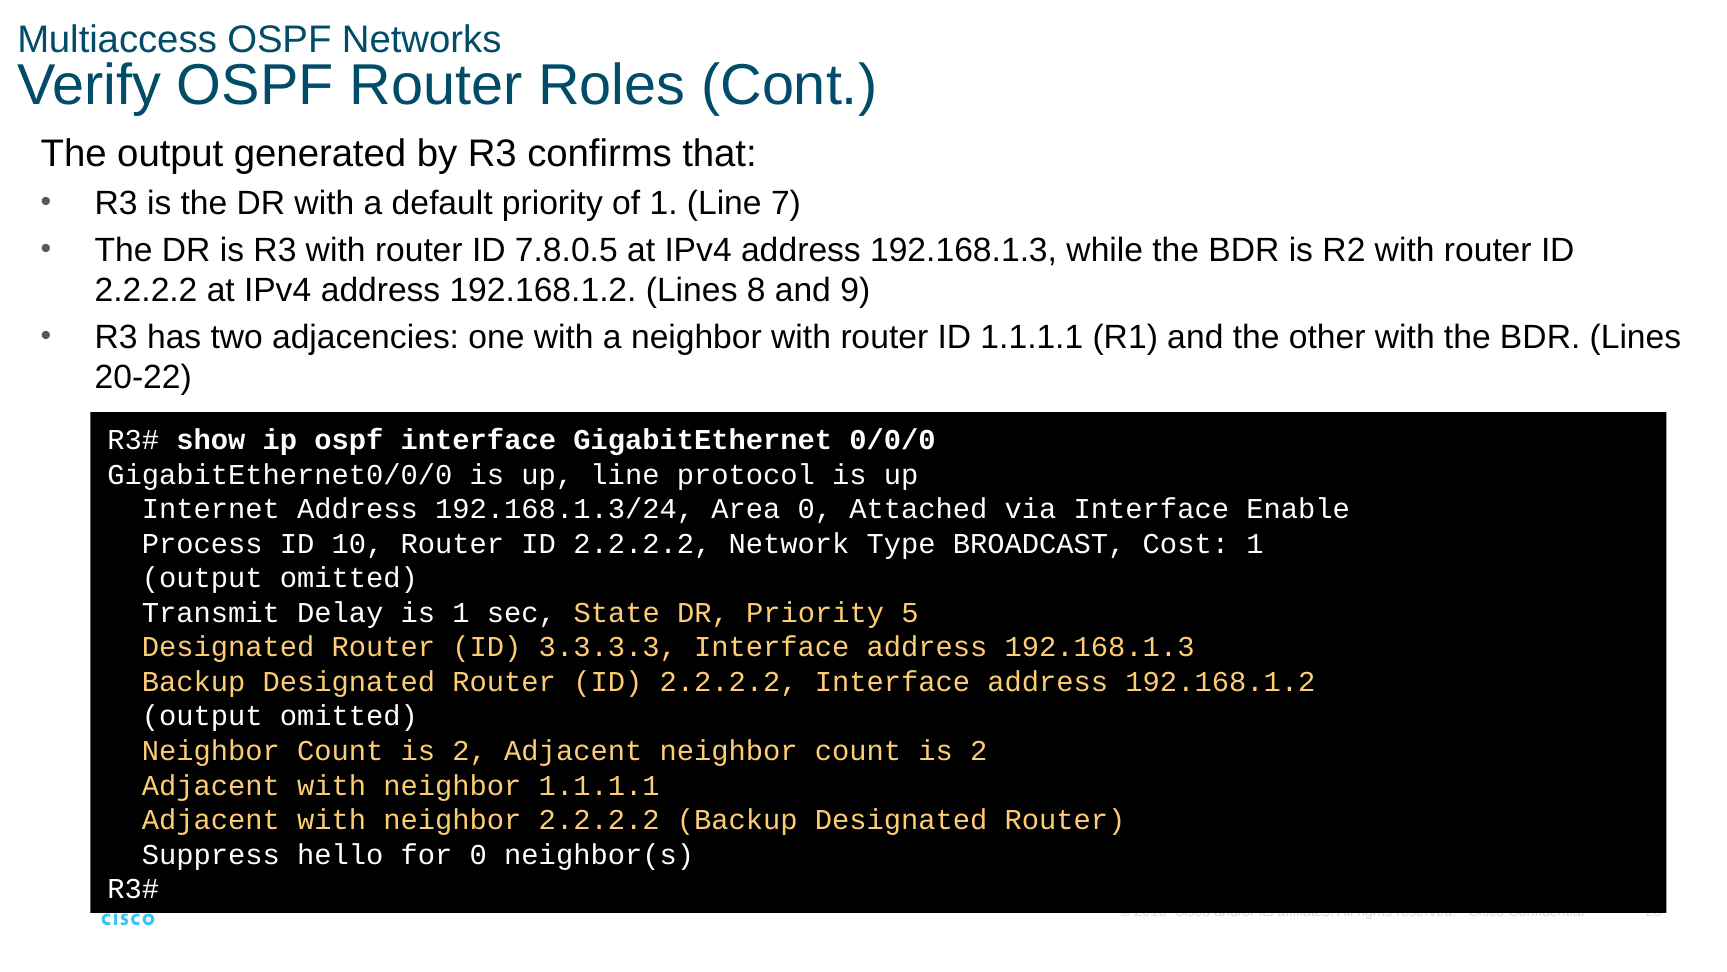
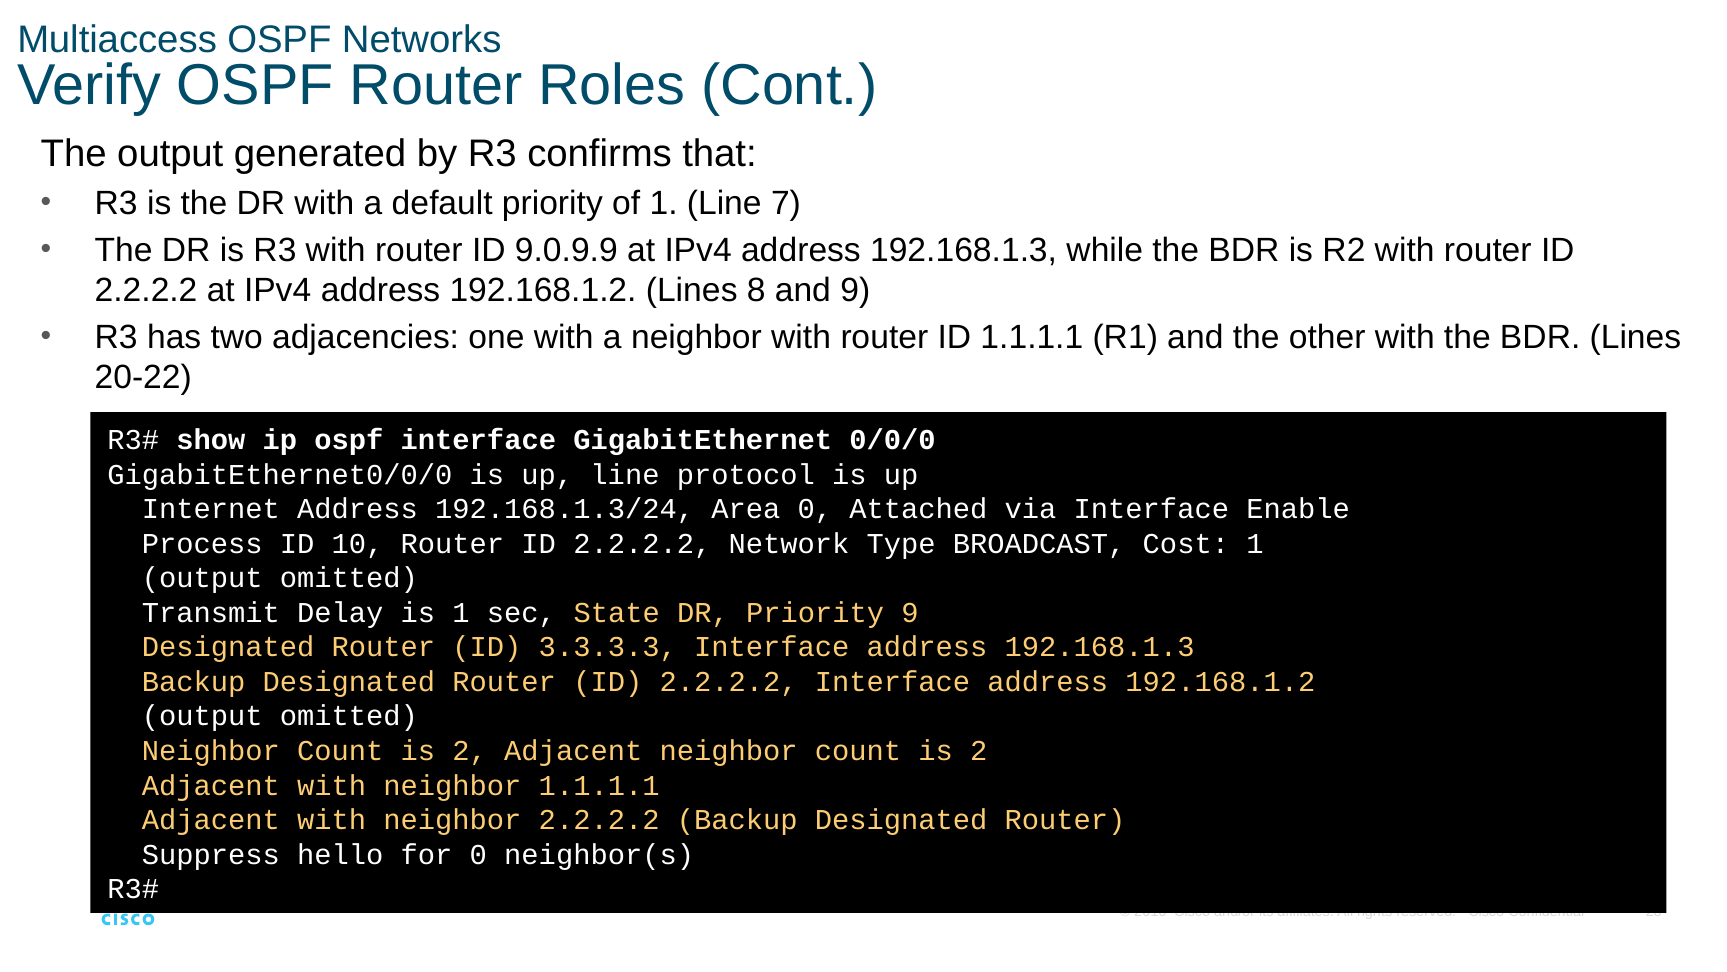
7.8.0.5: 7.8.0.5 -> 9.0.9.9 (566, 250)
Priority 5: 5 -> 9 (910, 612)
